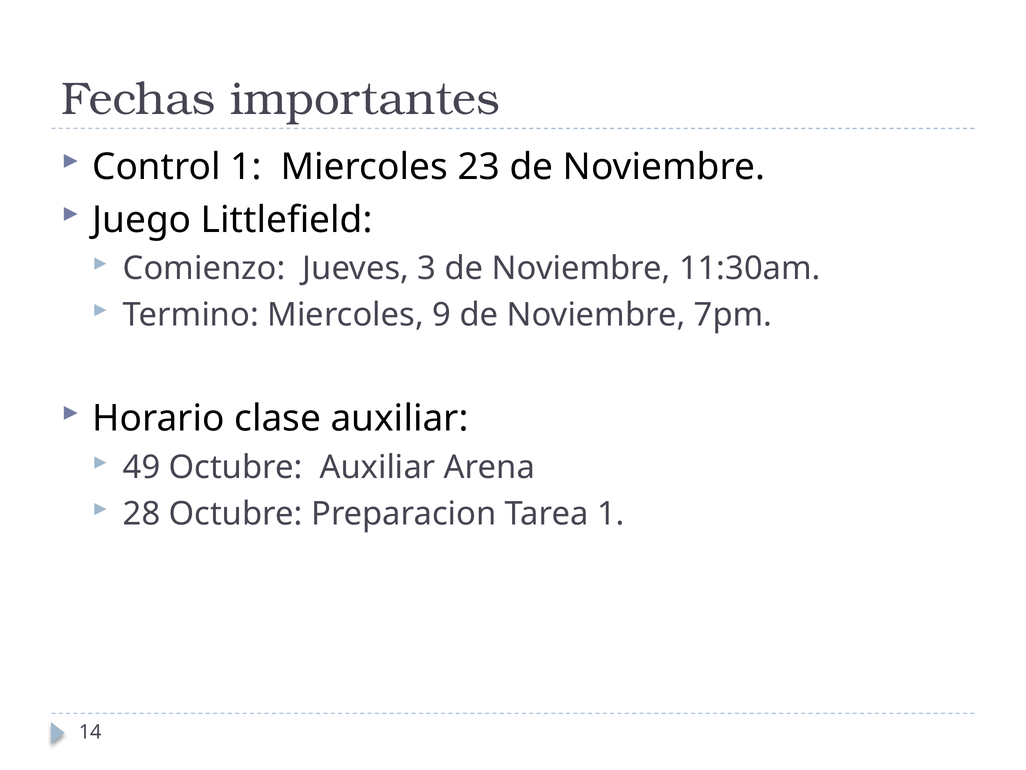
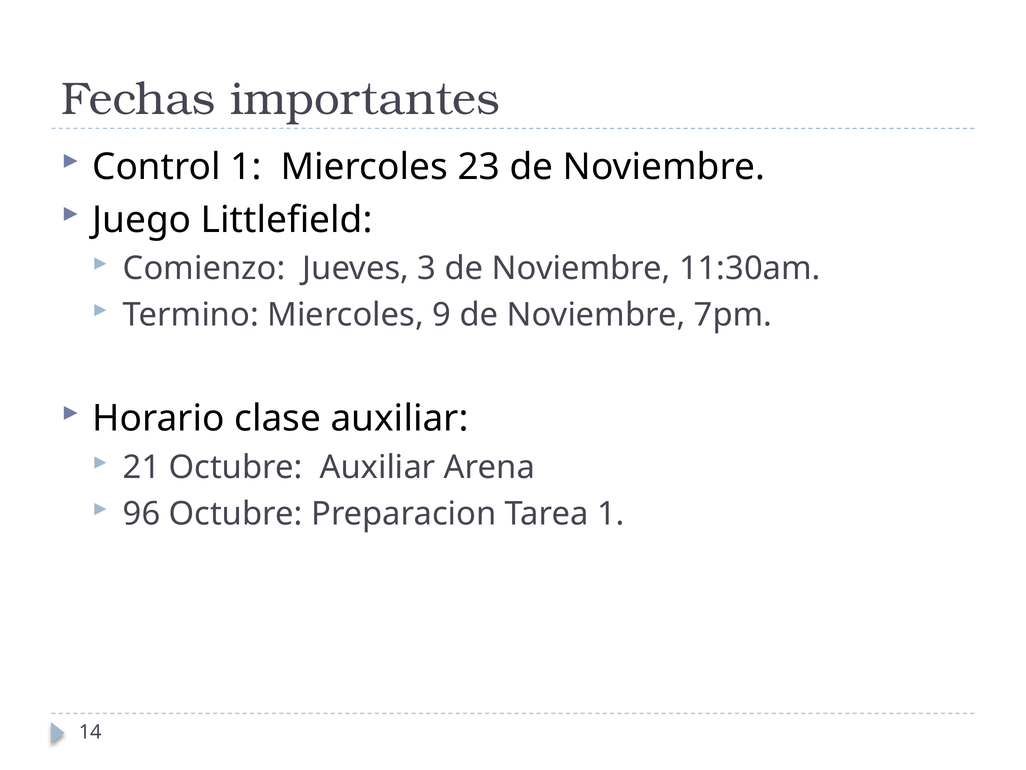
49: 49 -> 21 (142, 467)
28: 28 -> 96 (142, 514)
